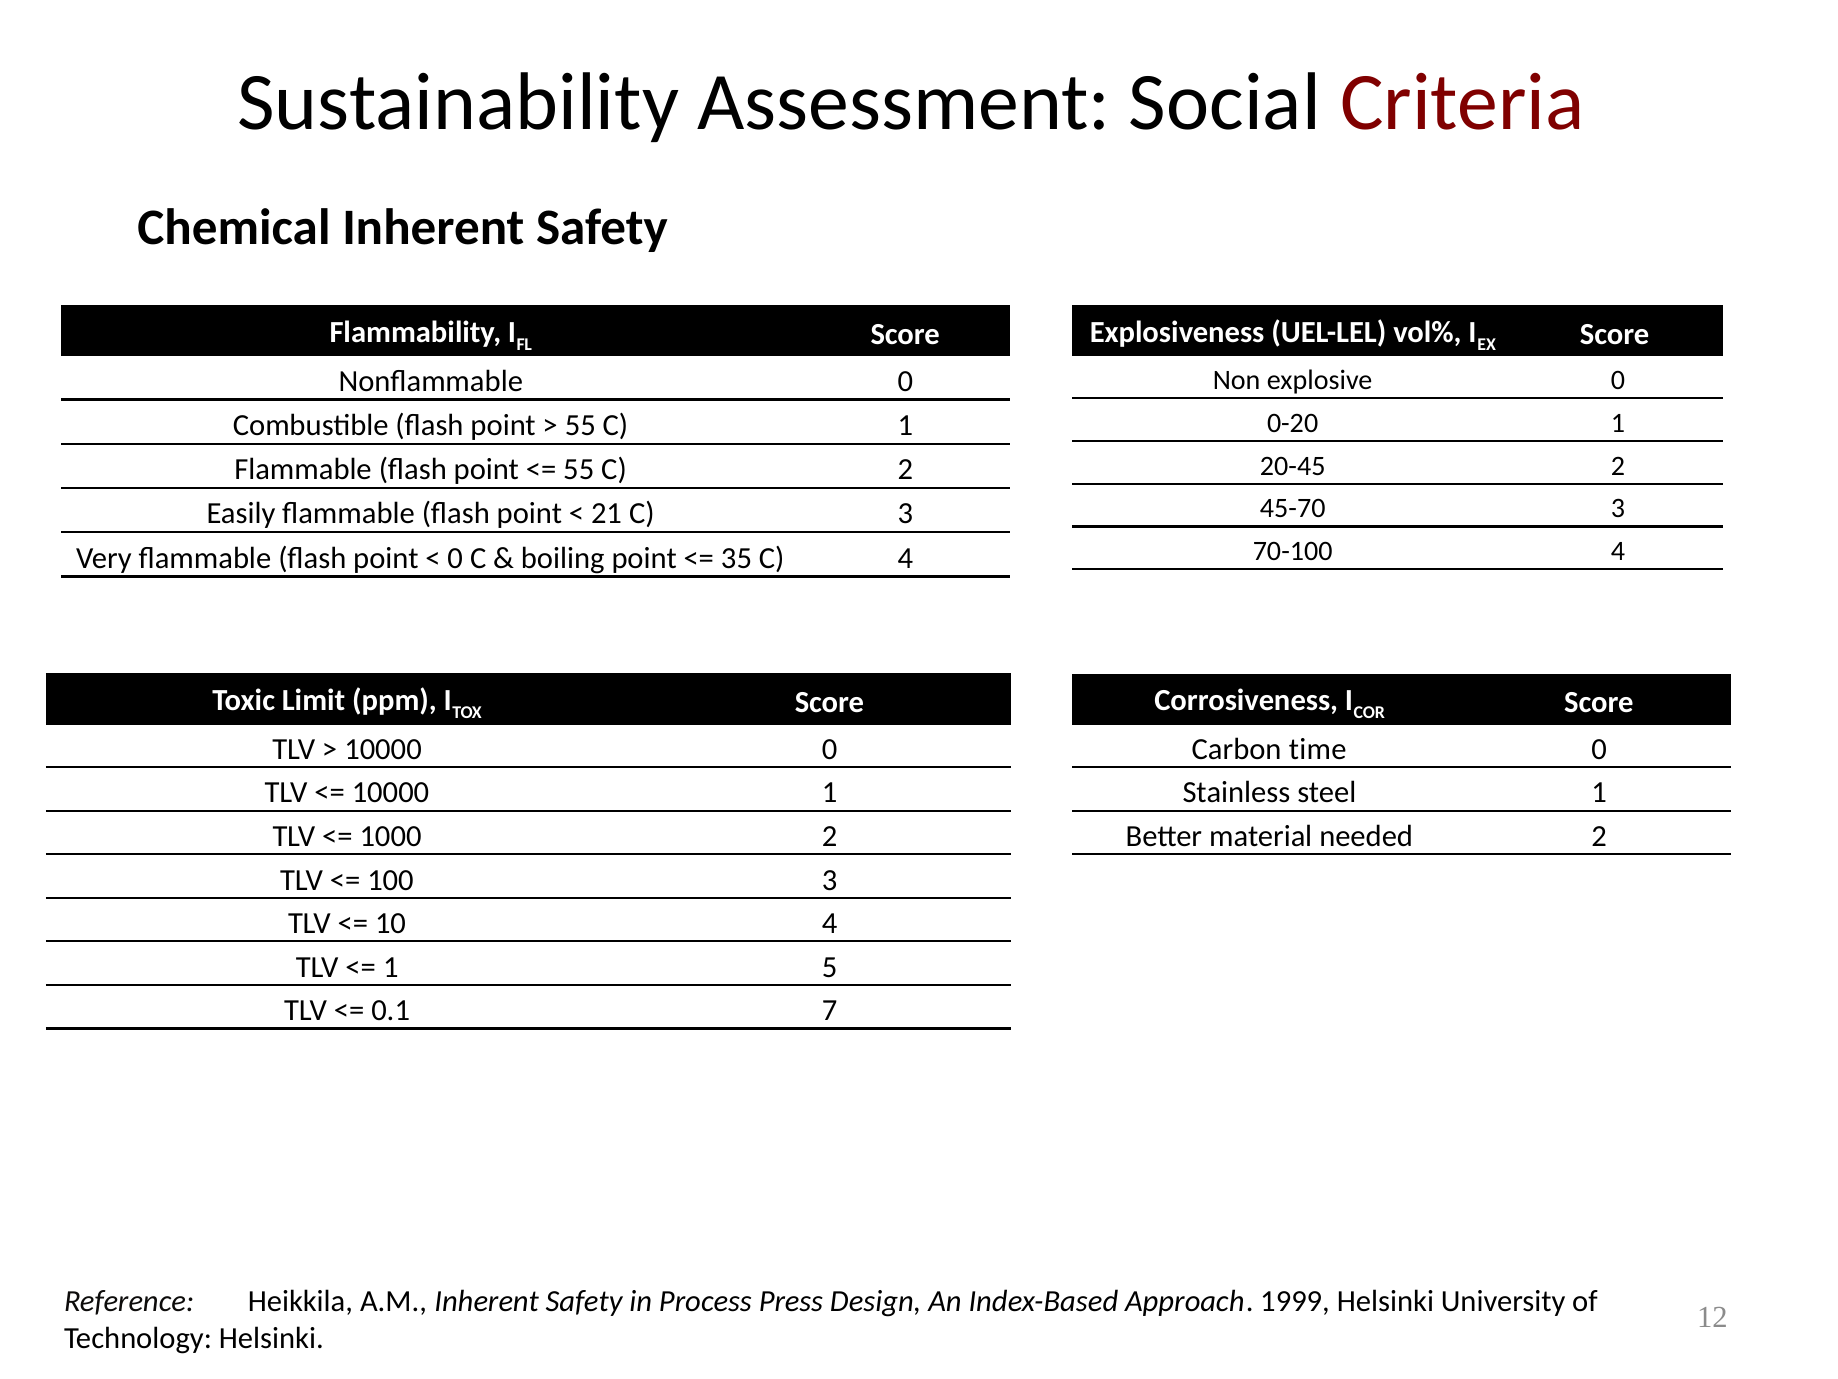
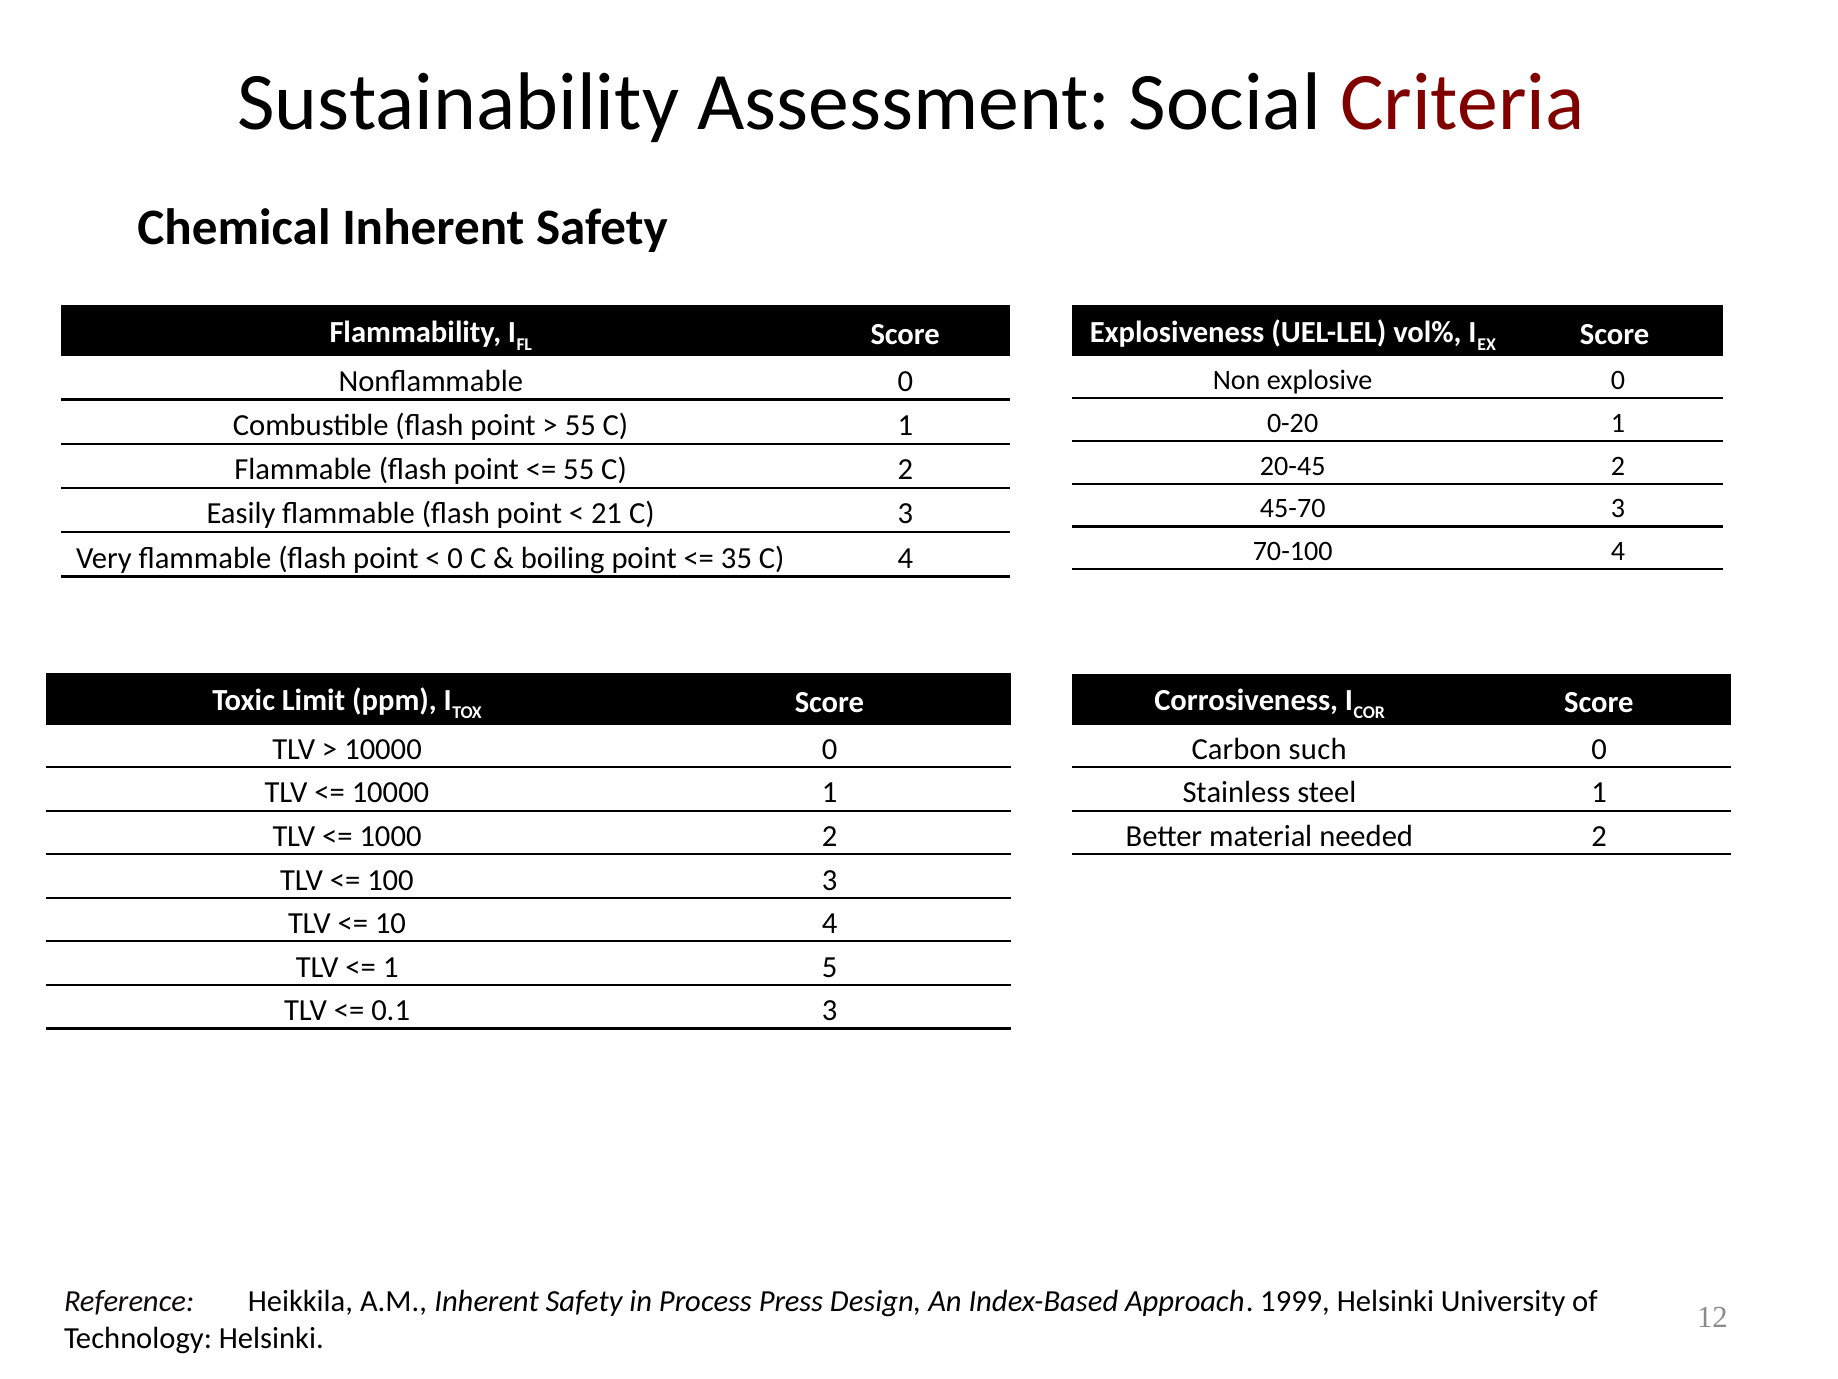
time: time -> such (1318, 749)
0.1 7: 7 -> 3 (830, 1010)
